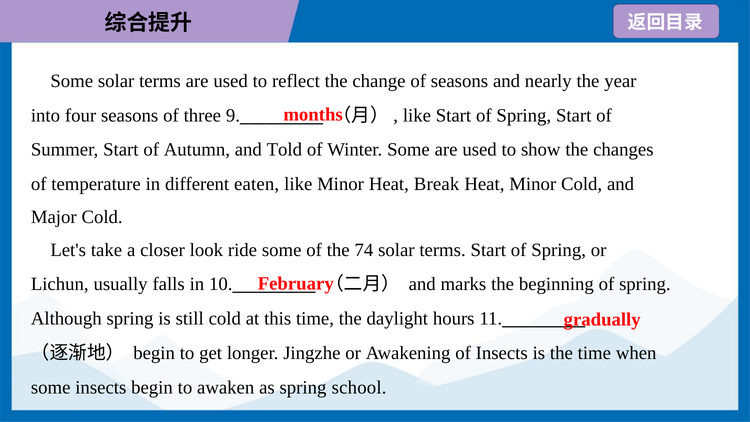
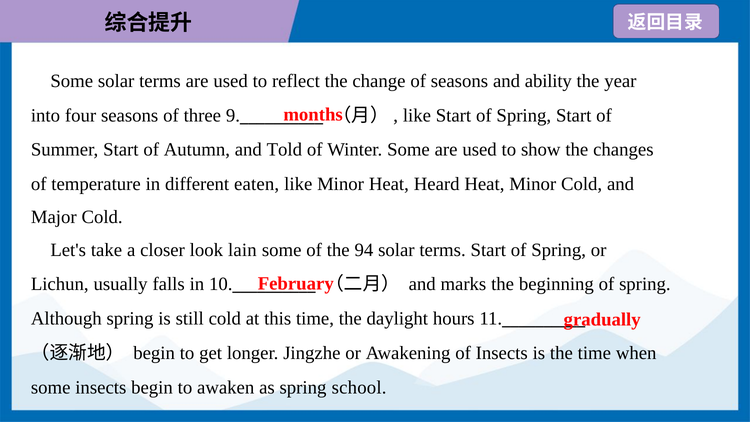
nearly: nearly -> ability (548, 81)
Break: Break -> Heard (437, 184)
ride: ride -> lain (242, 250)
74: 74 -> 94 (364, 250)
